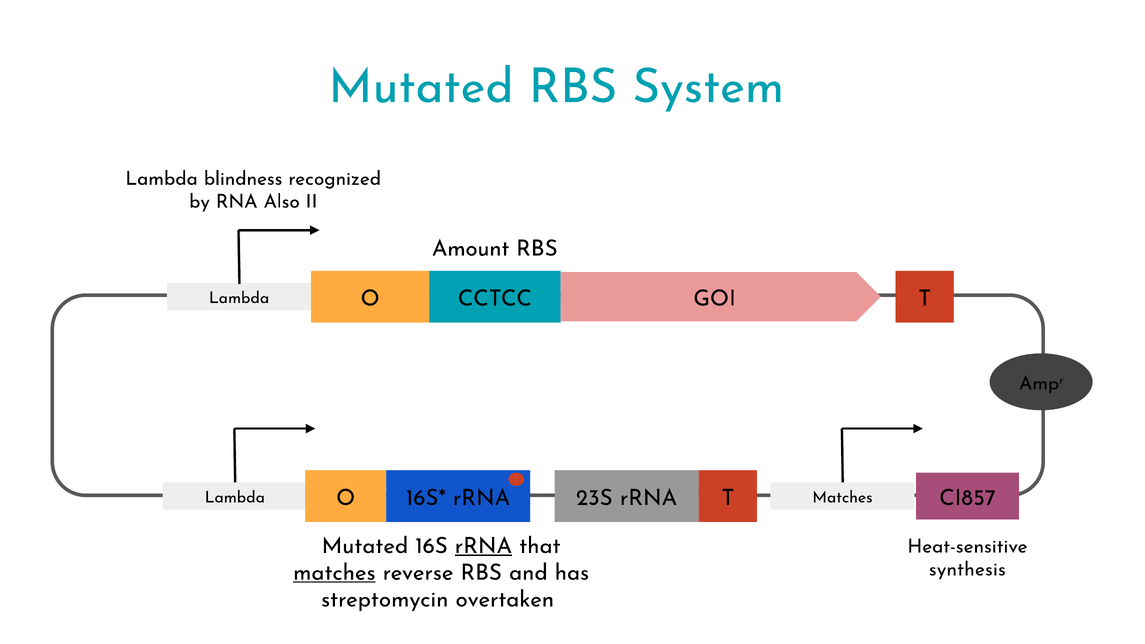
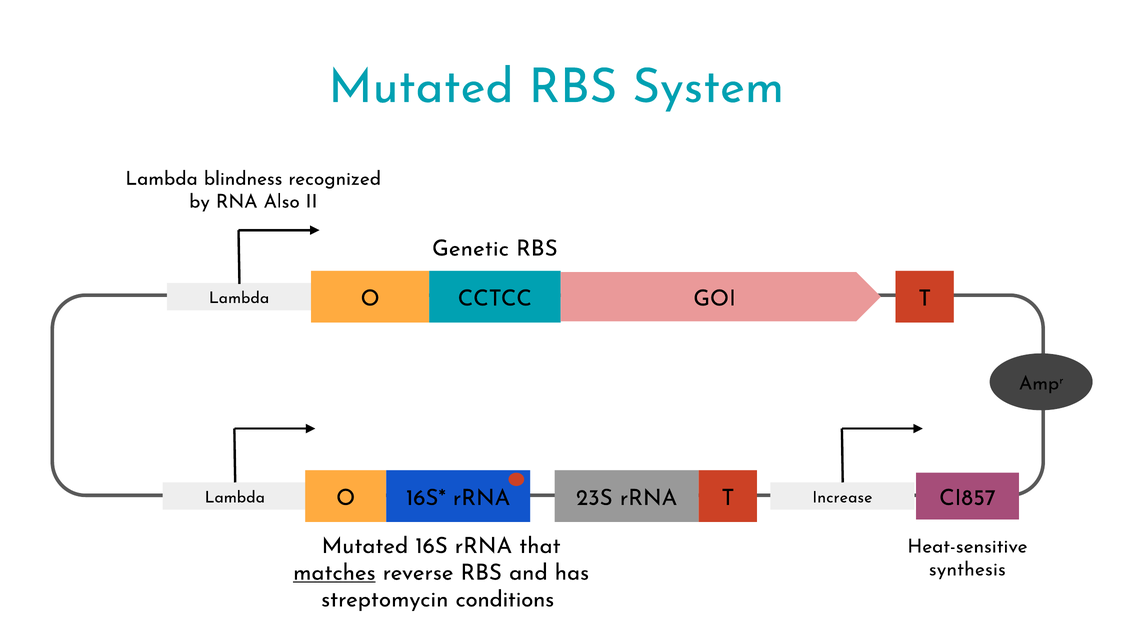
Amount: Amount -> Genetic (470, 248)
T Matches: Matches -> Increase (842, 497)
rRNA underline: present -> none (483, 546)
overtaken: overtaken -> conditions (505, 599)
